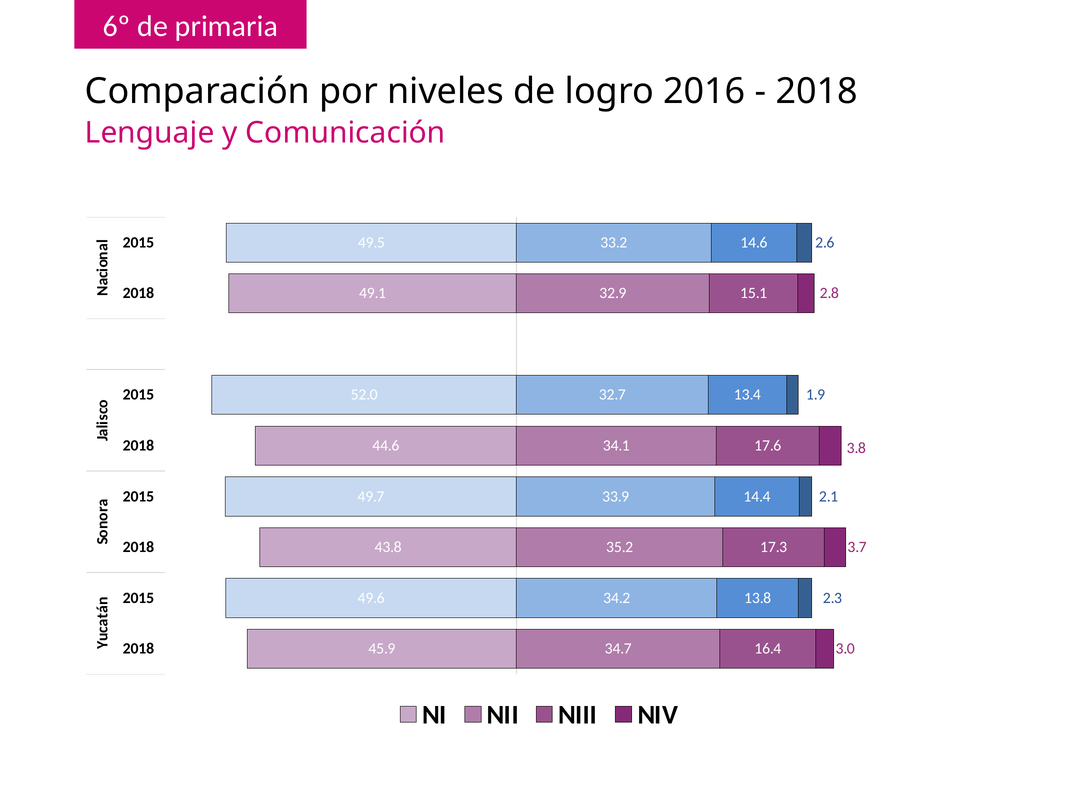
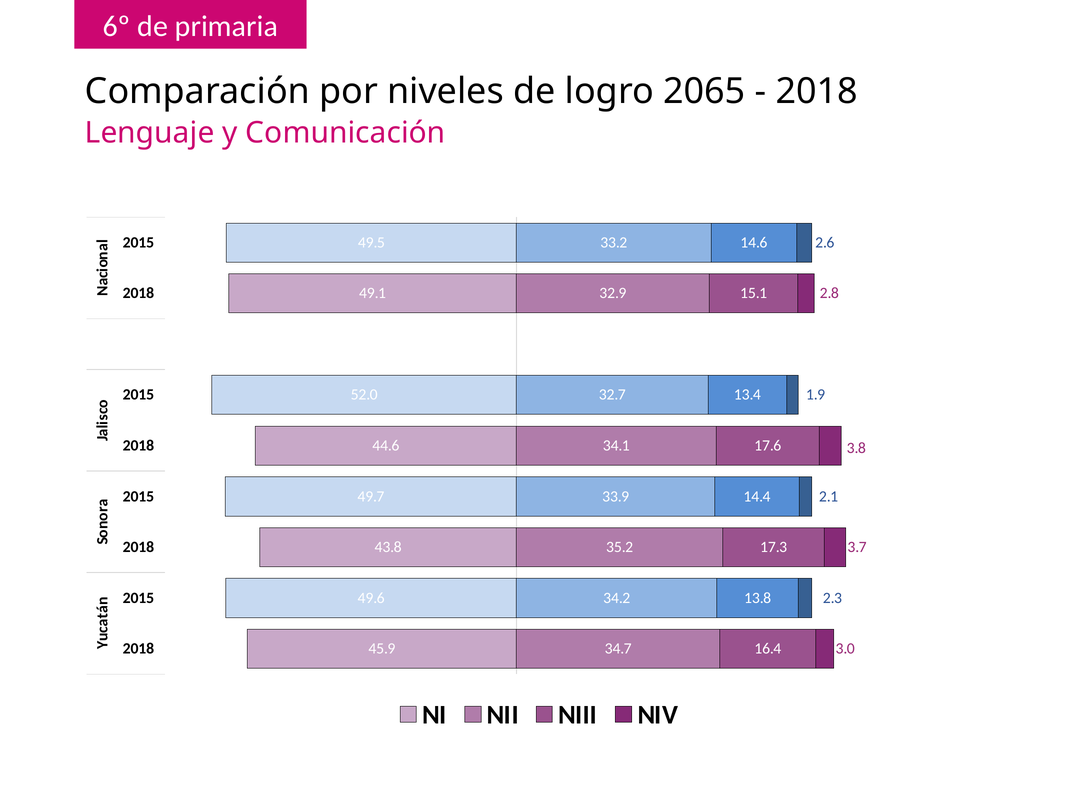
2016: 2016 -> 2065 (704, 91)
